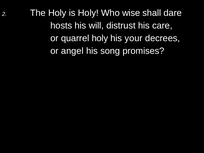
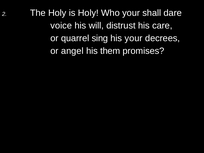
Who wise: wise -> your (131, 13)
hosts: hosts -> voice (61, 26)
quarrel holy: holy -> sing (100, 38)
song: song -> them (110, 51)
